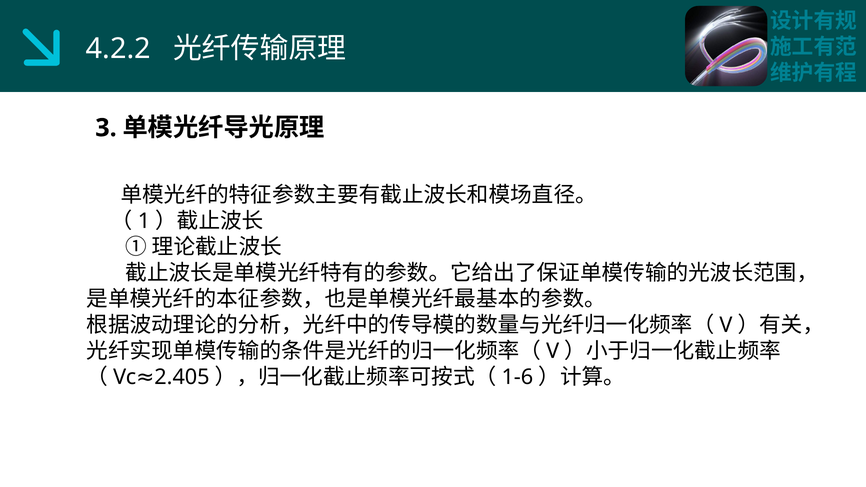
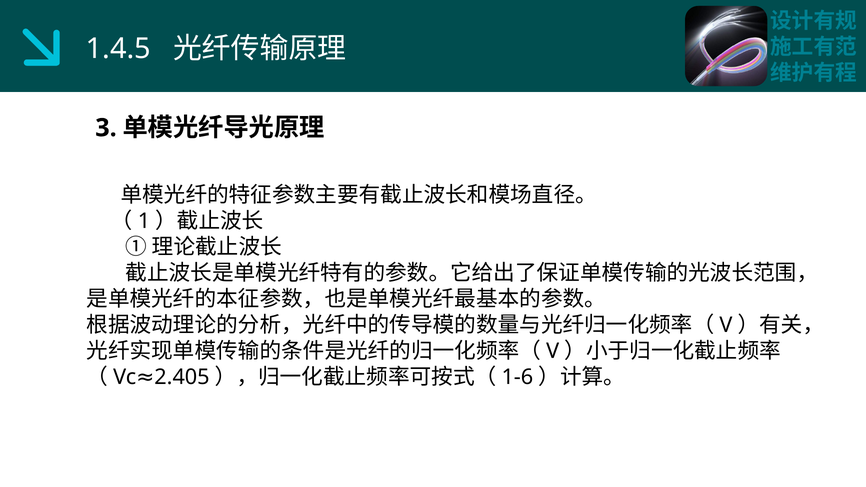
4.2.2: 4.2.2 -> 1.4.5 (118, 49)
